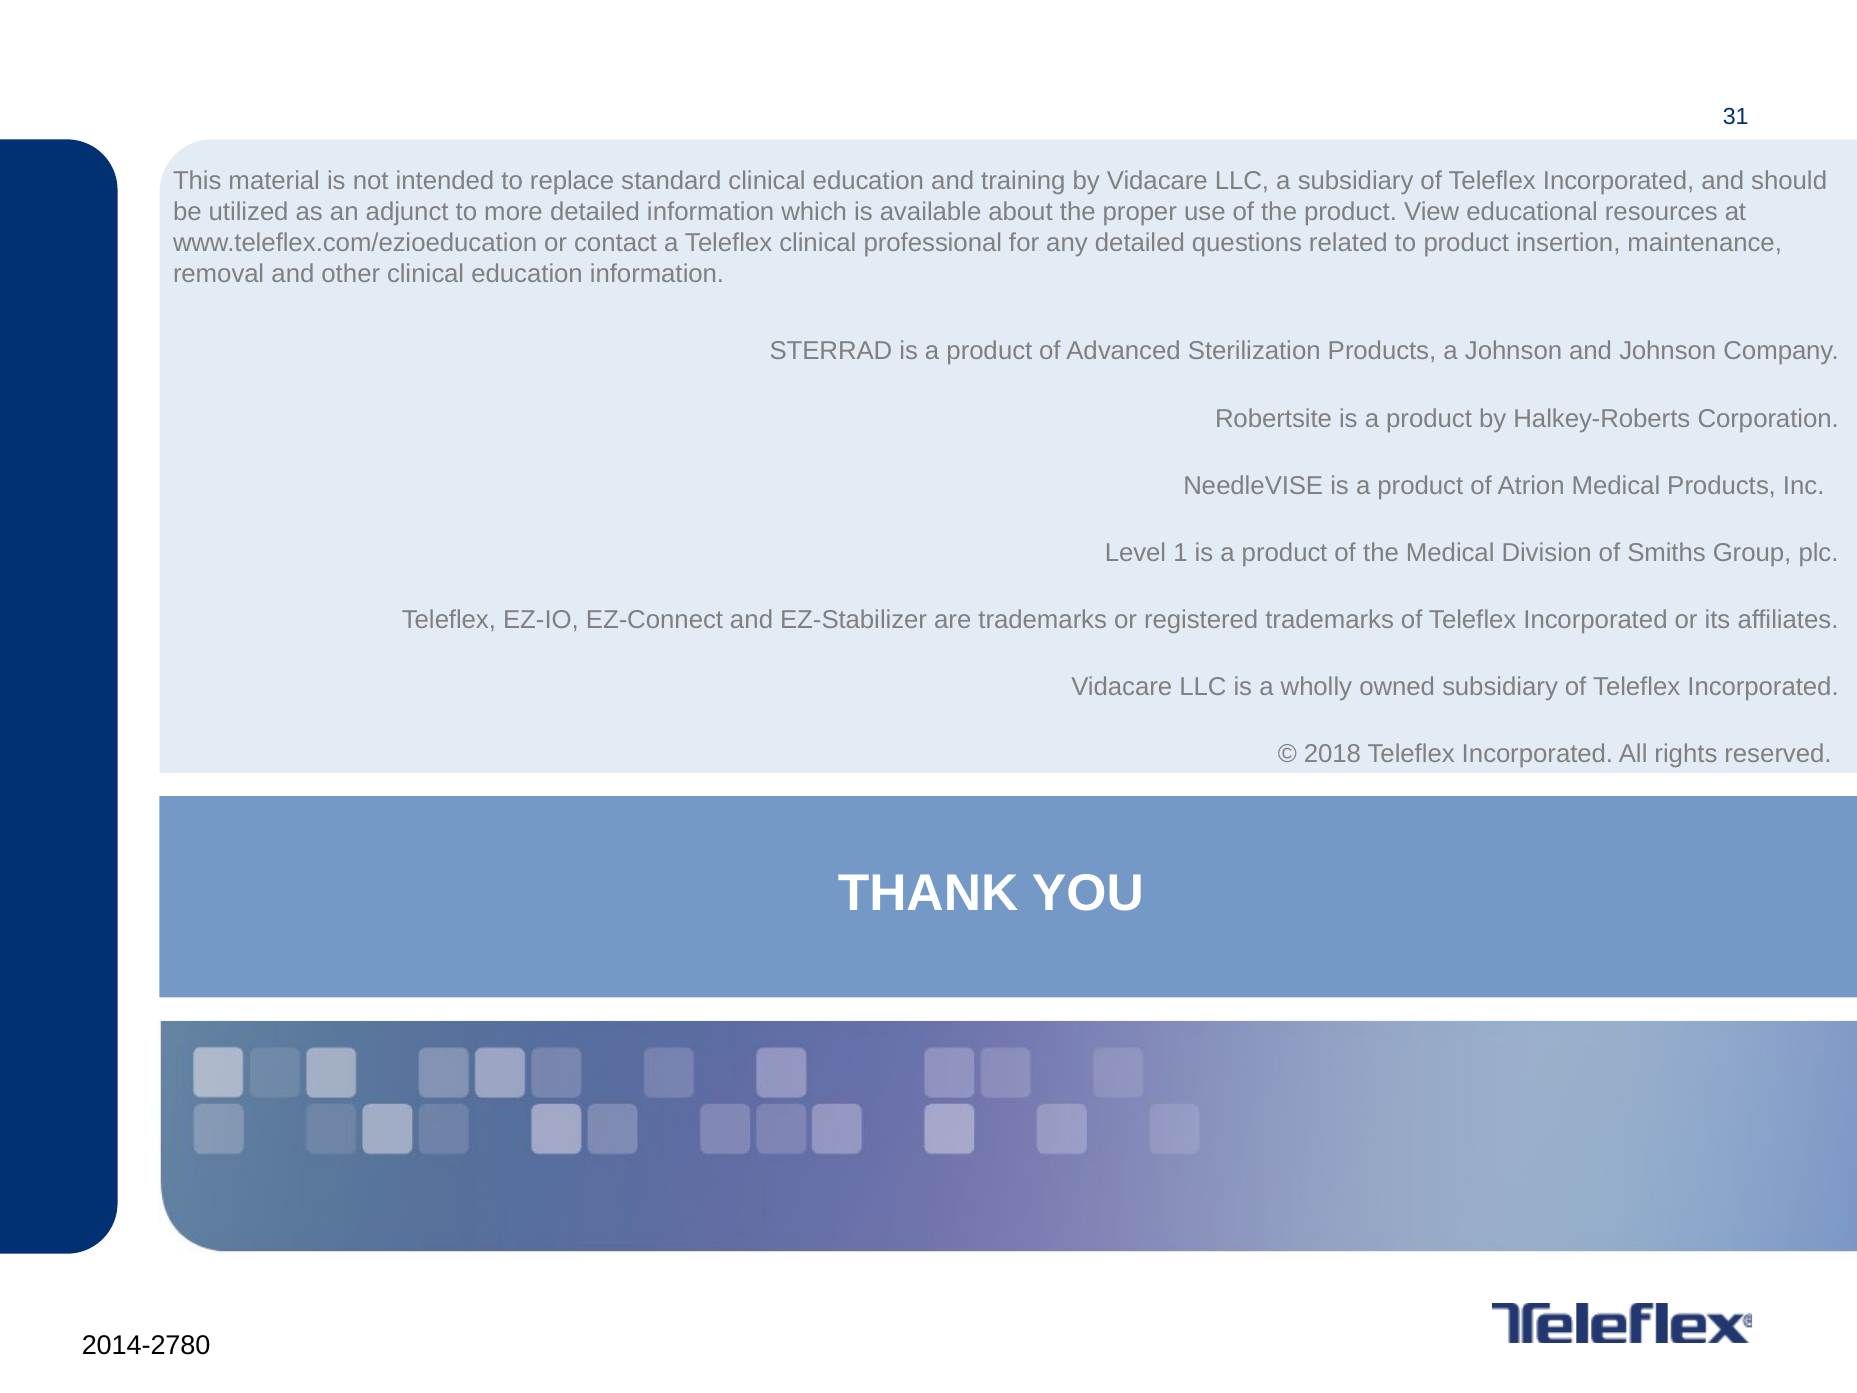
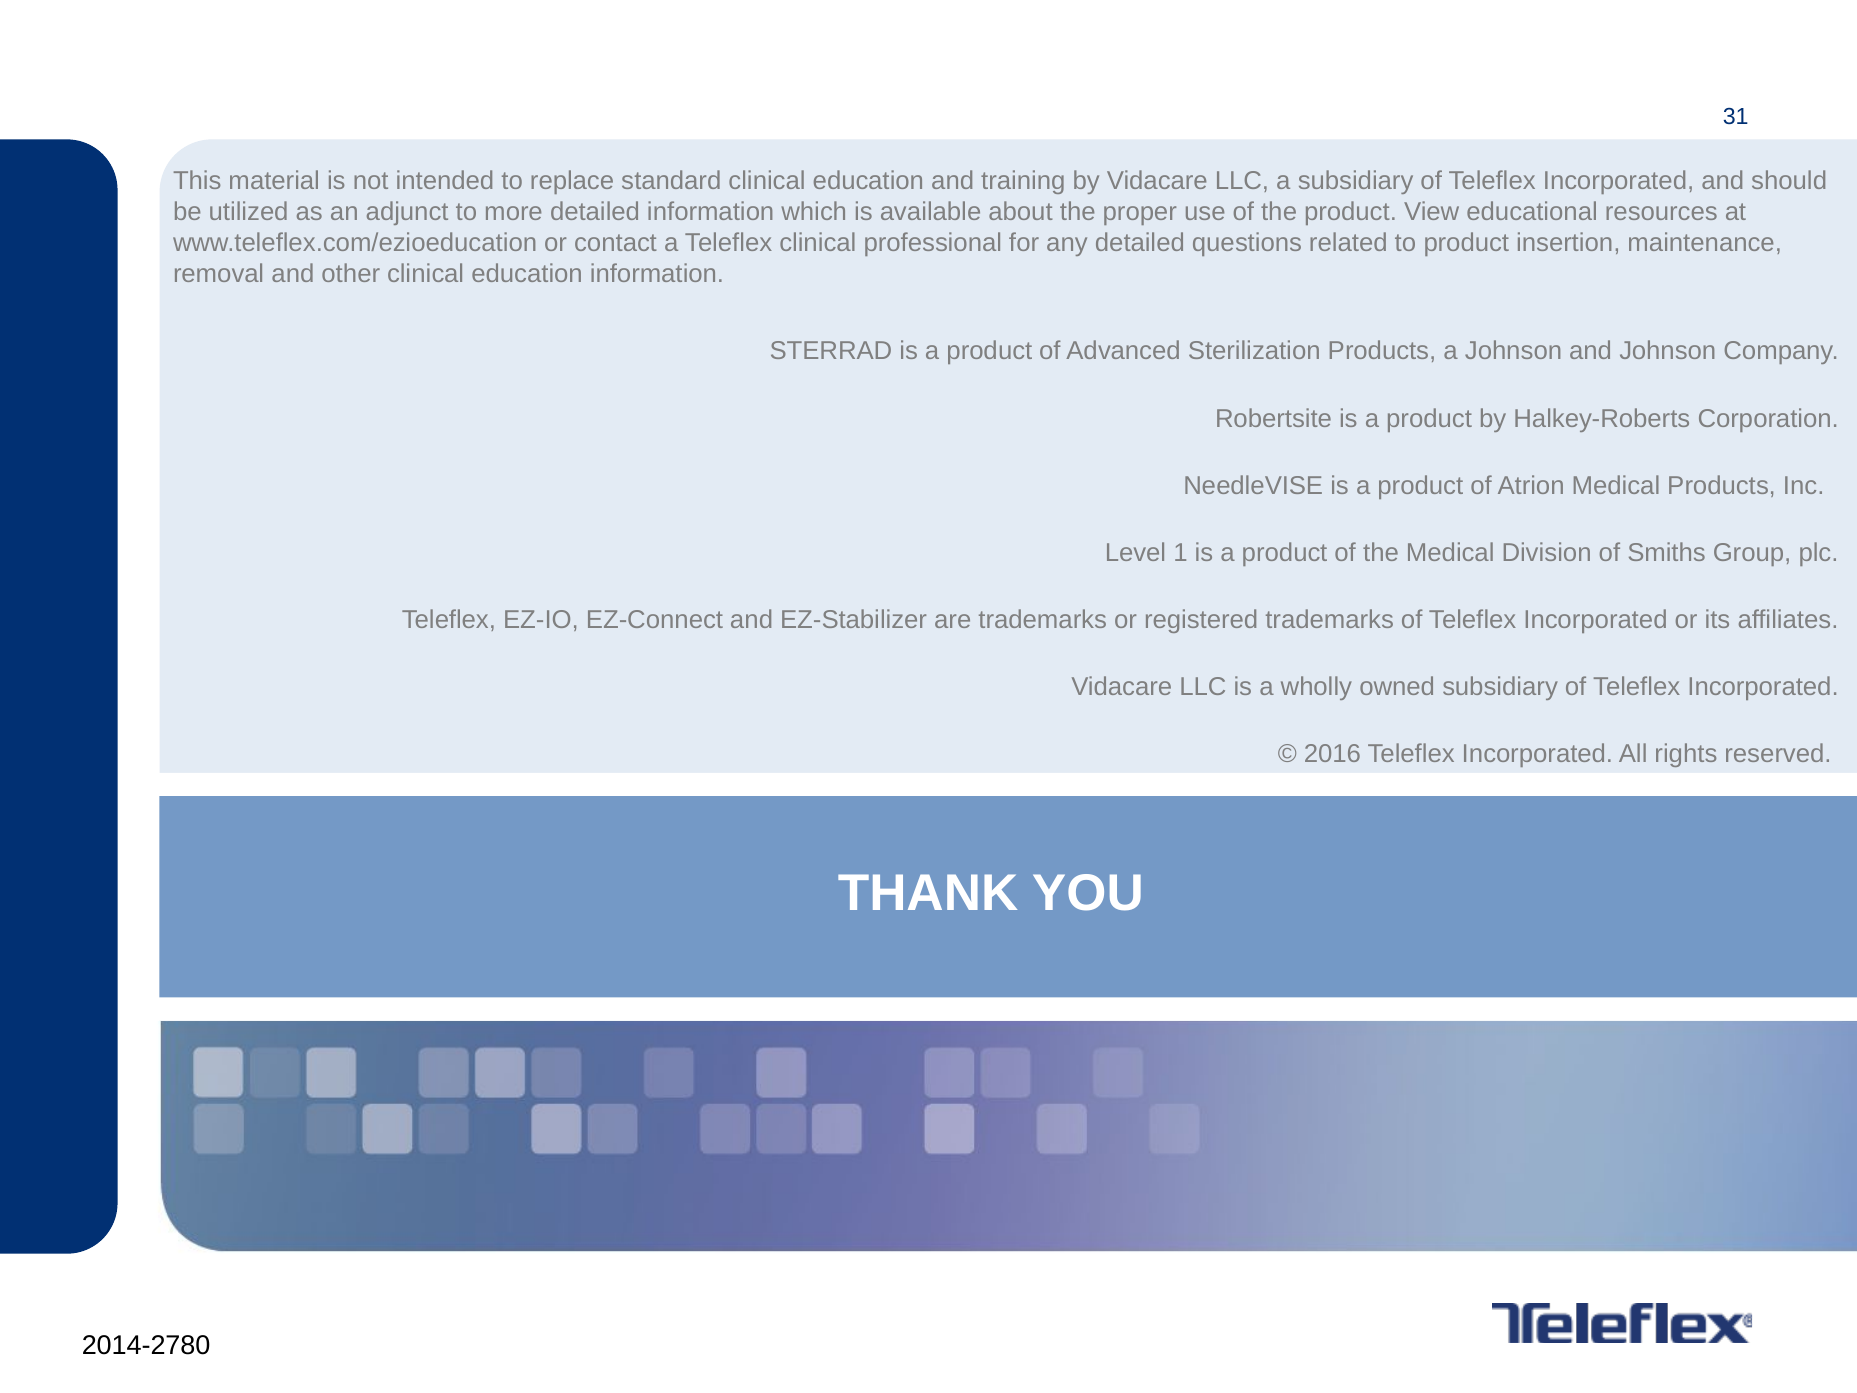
2018: 2018 -> 2016 (1332, 754)
